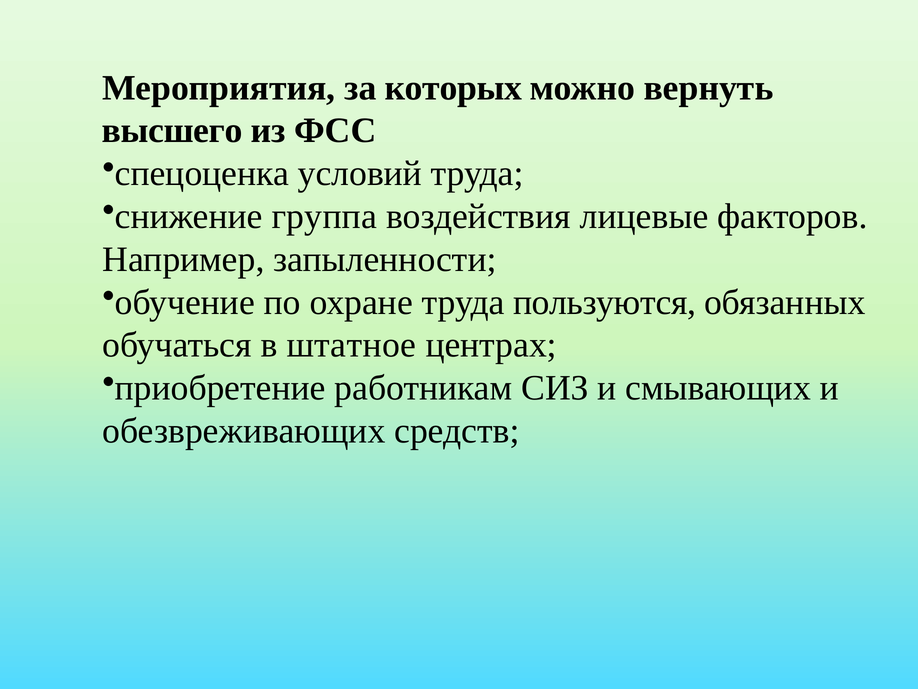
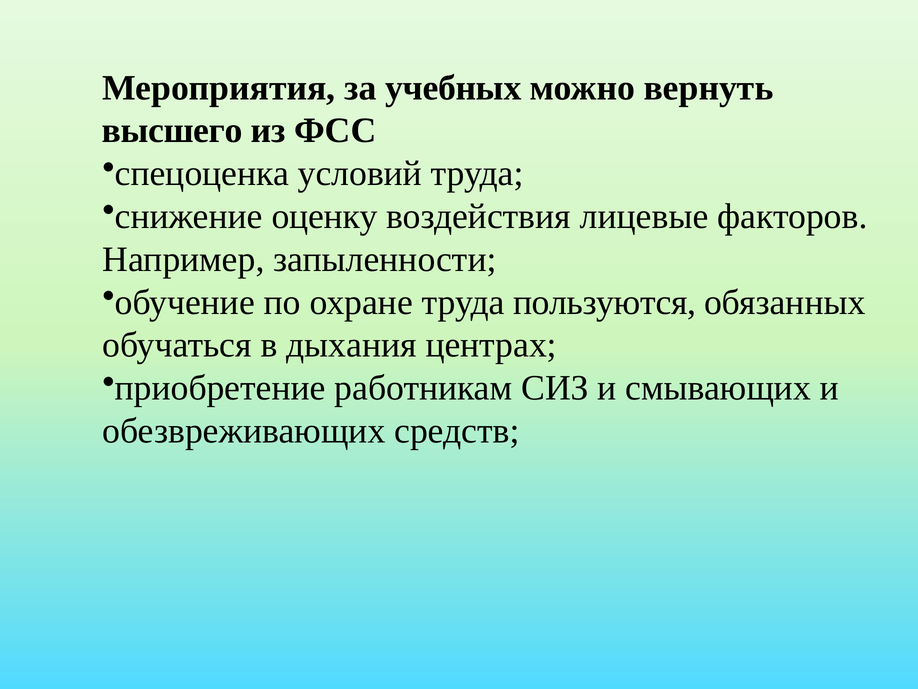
которых: которых -> учебных (453, 88)
группа: группа -> оценку (325, 216)
штатное: штатное -> дыхания (352, 345)
